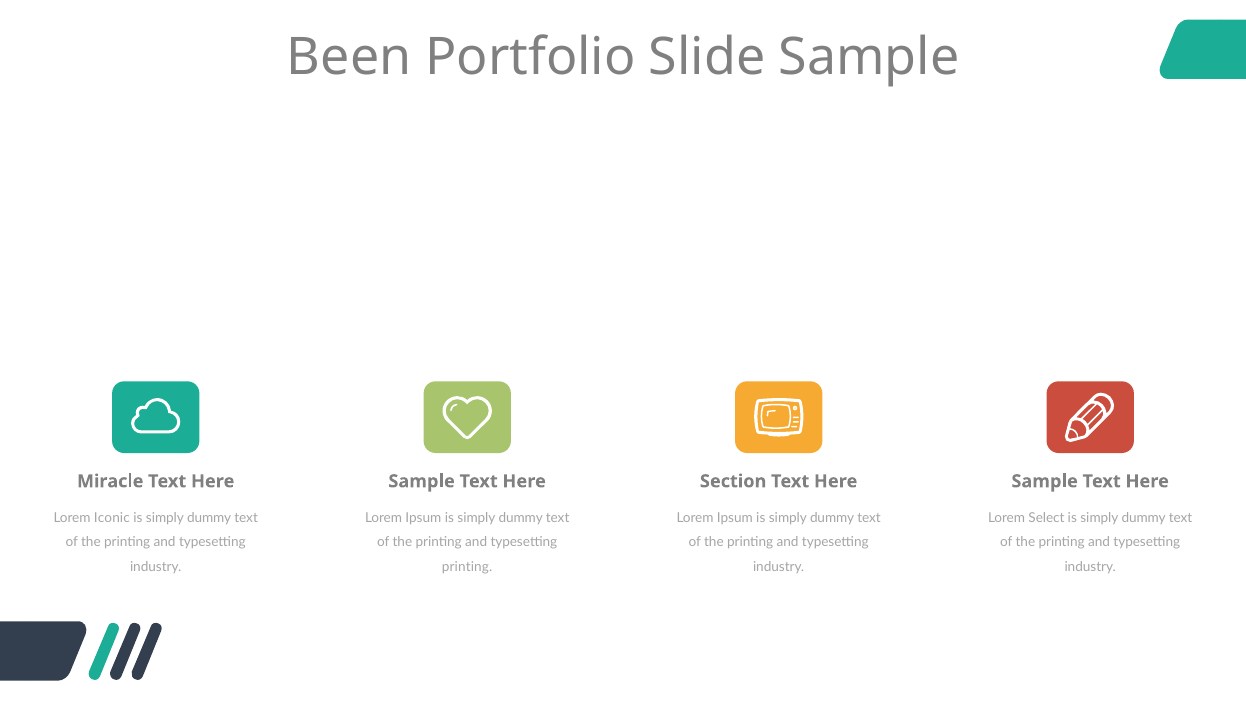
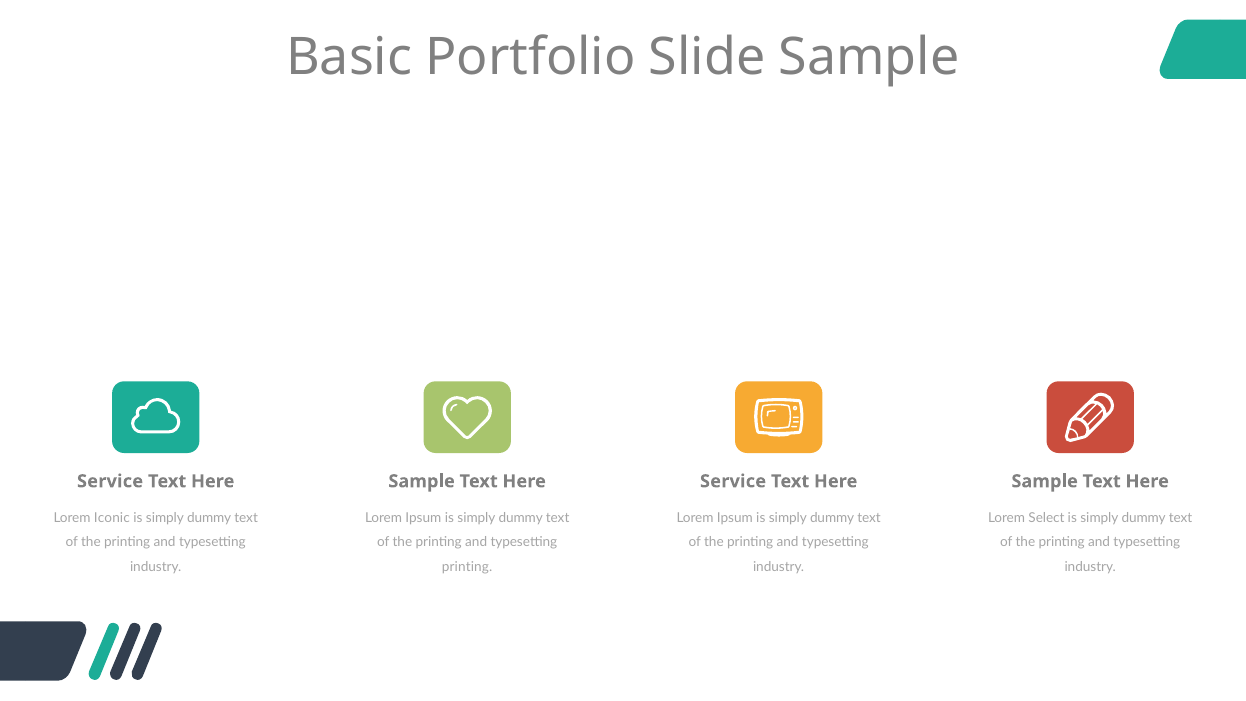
Been: Been -> Basic (349, 57)
Miracle: Miracle -> Service (110, 481)
Here Section: Section -> Service (733, 481)
